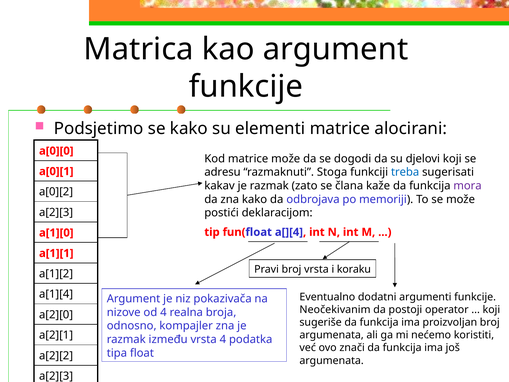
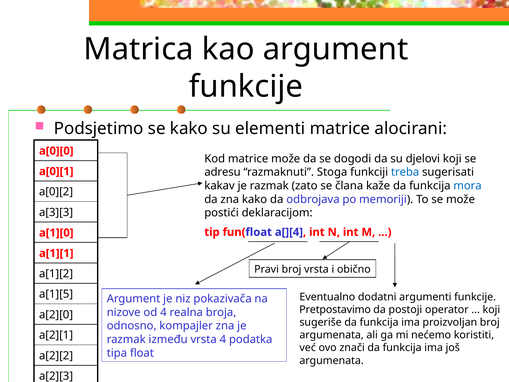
mora colour: purple -> blue (467, 186)
a[2][3: a[2][3 -> a[3][3 (56, 212)
koraku: koraku -> obično (354, 269)
a[1][4: a[1][4 -> a[1][5 (56, 294)
Neočekivanim: Neočekivanim -> Pretpostavimo (335, 309)
